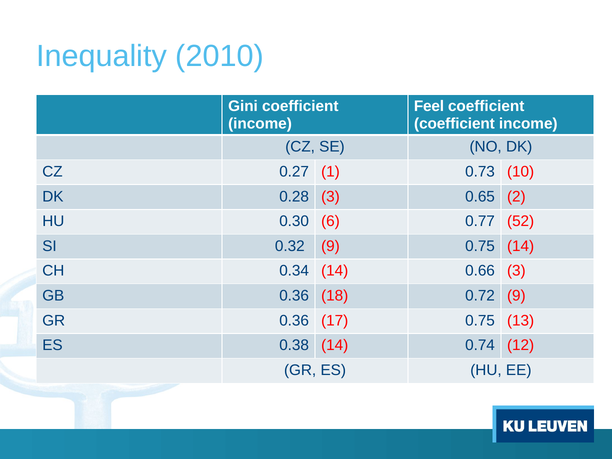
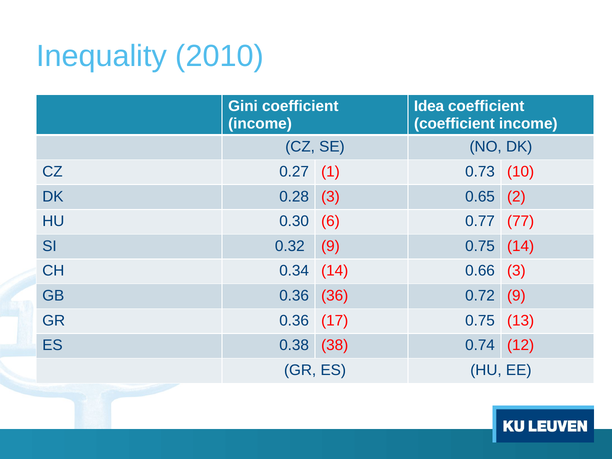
Feel: Feel -> Idea (429, 106)
52: 52 -> 77 (521, 221)
18: 18 -> 36 (335, 296)
0.38 14: 14 -> 38 (335, 345)
